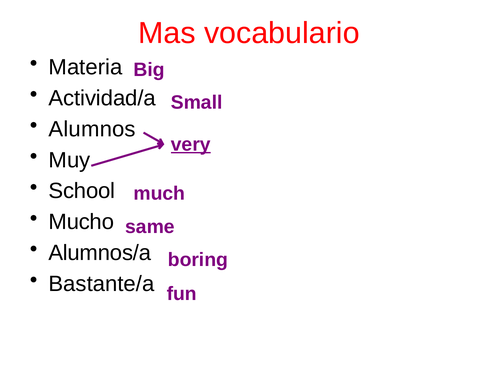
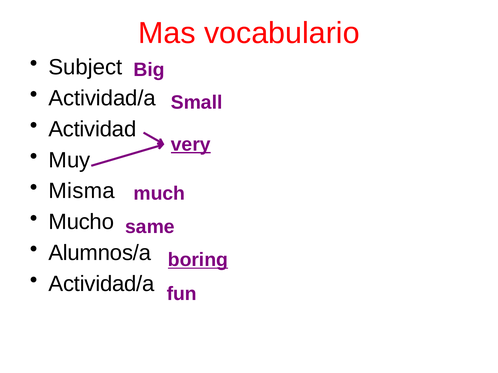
Materia: Materia -> Subject (85, 67)
Alumnos: Alumnos -> Actividad (92, 129)
School: School -> Misma (82, 191)
boring underline: none -> present (198, 260)
Bastante/a: Bastante/a -> Actividad/a (102, 284)
